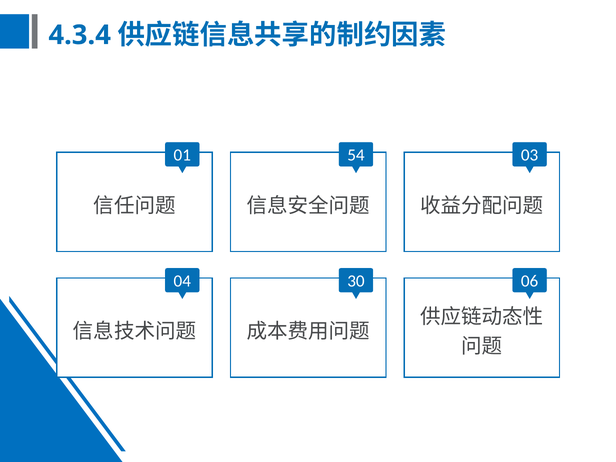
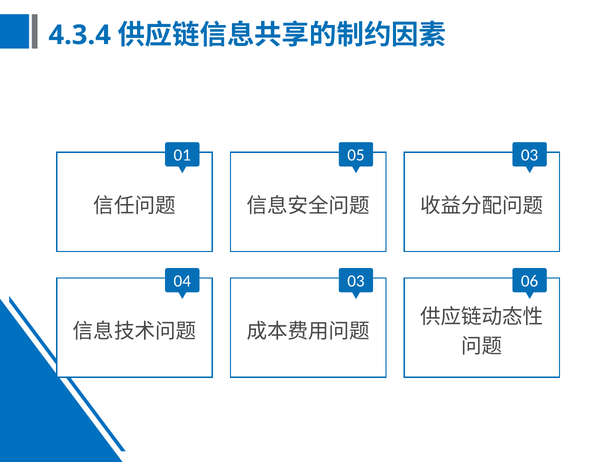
54: 54 -> 05 (356, 155)
04 30: 30 -> 03 (356, 281)
